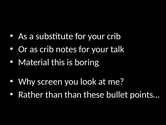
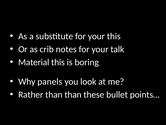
your crib: crib -> this (114, 36)
screen: screen -> panels (50, 81)
